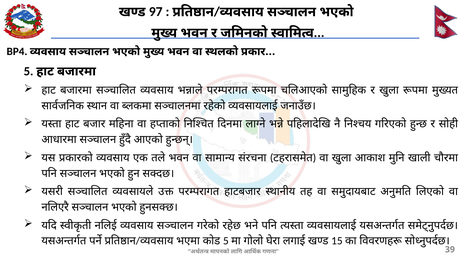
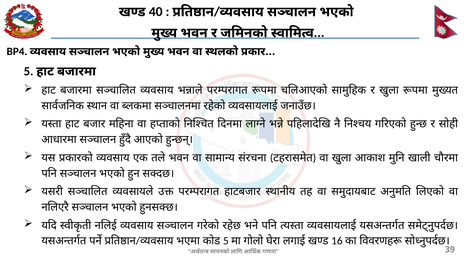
97: 97 -> 40 (156, 12)
15: 15 -> 16 (337, 241)
